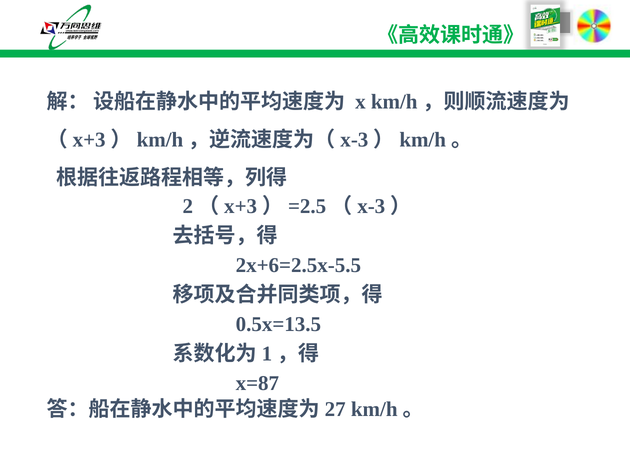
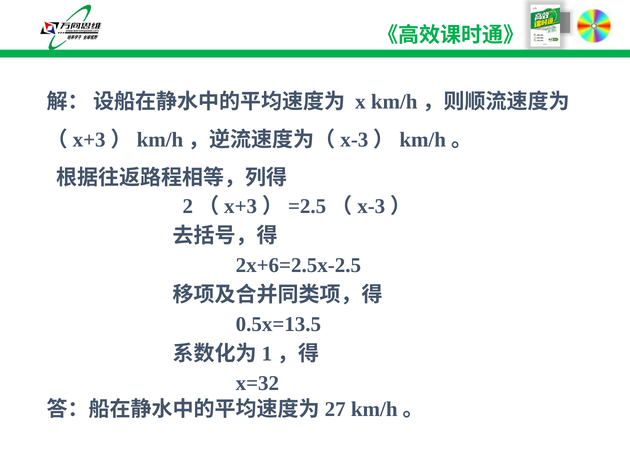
2x+6=2.5x-5.5: 2x+6=2.5x-5.5 -> 2x+6=2.5x-2.5 (298, 265)
x=87: x=87 -> x=32 (257, 383)
